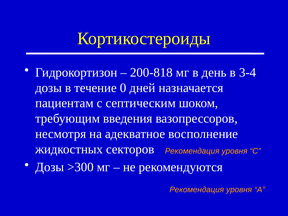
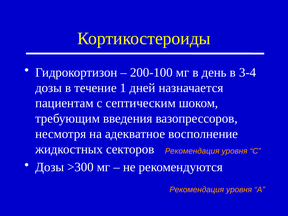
200-818: 200-818 -> 200-100 (151, 72)
0: 0 -> 1 (123, 88)
